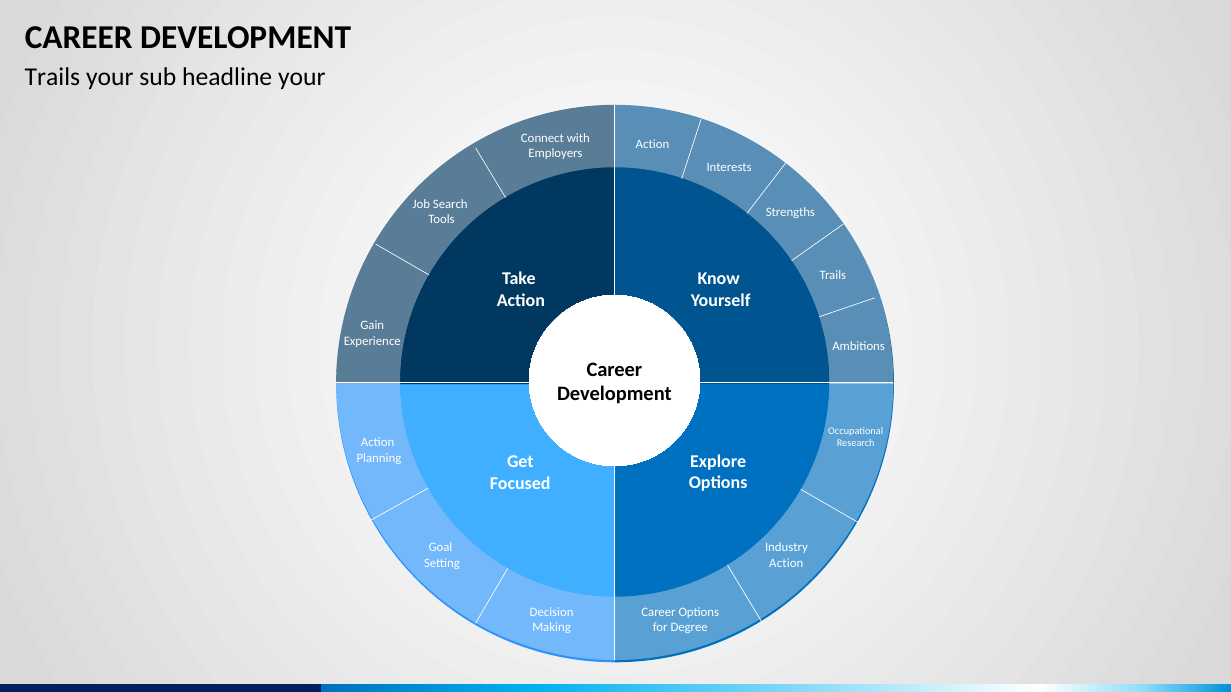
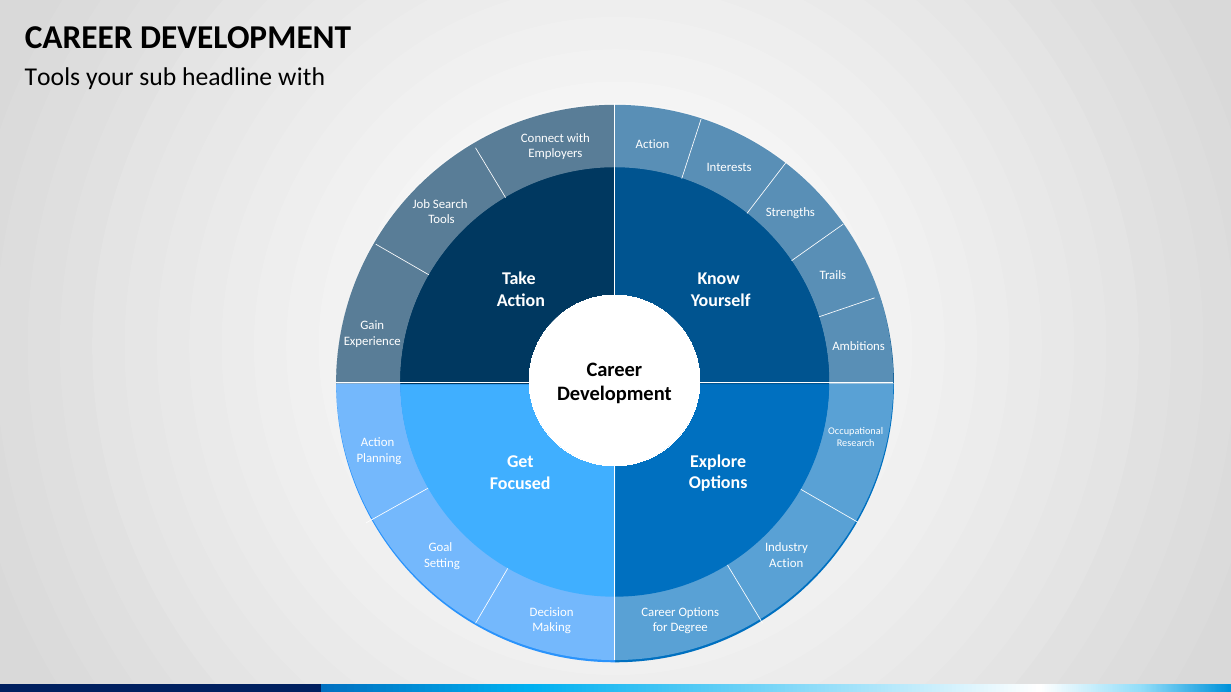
Trails: Trails -> Tools (52, 77)
headline your: your -> with (302, 77)
